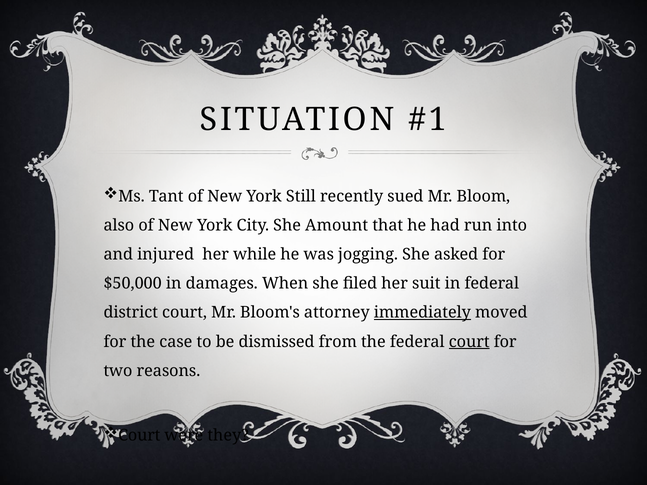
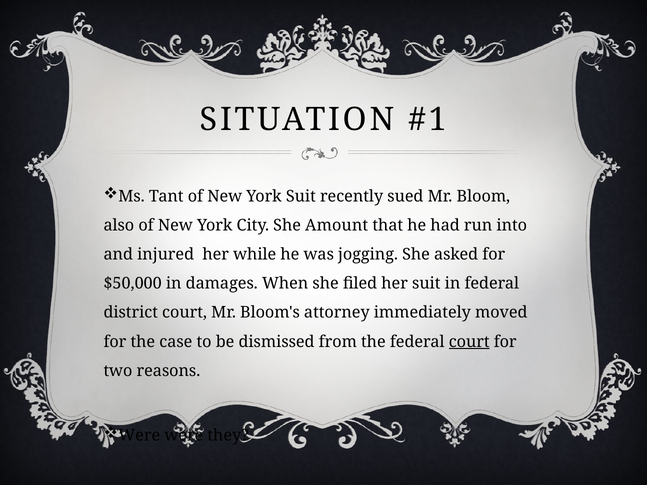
York Still: Still -> Suit (301, 196)
immediately underline: present -> none (422, 313)
Court: Court -> Were (139, 436)
